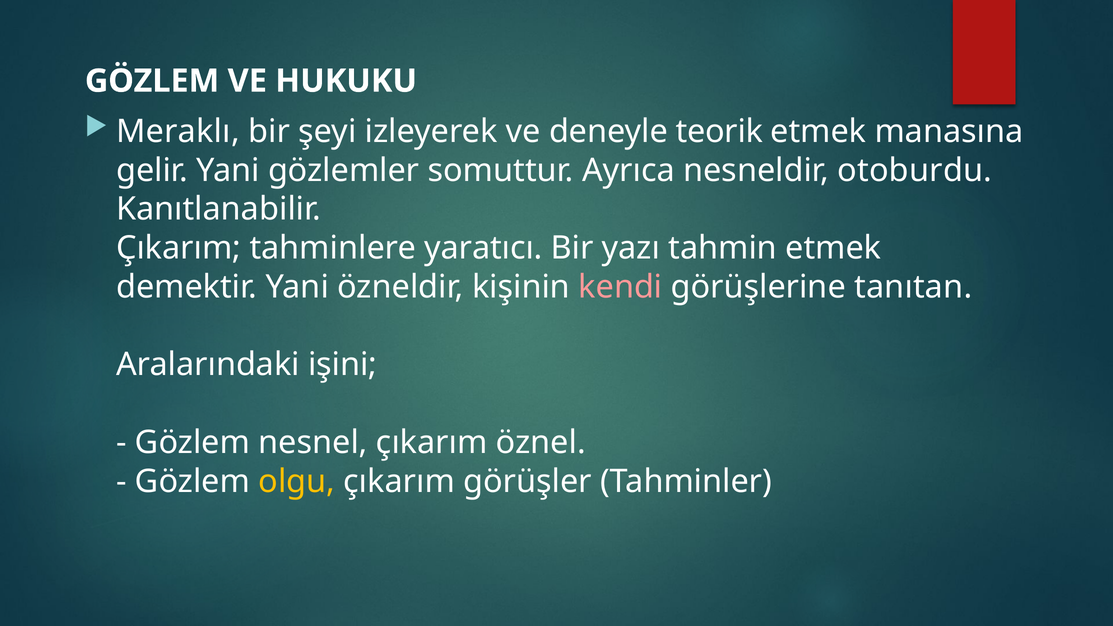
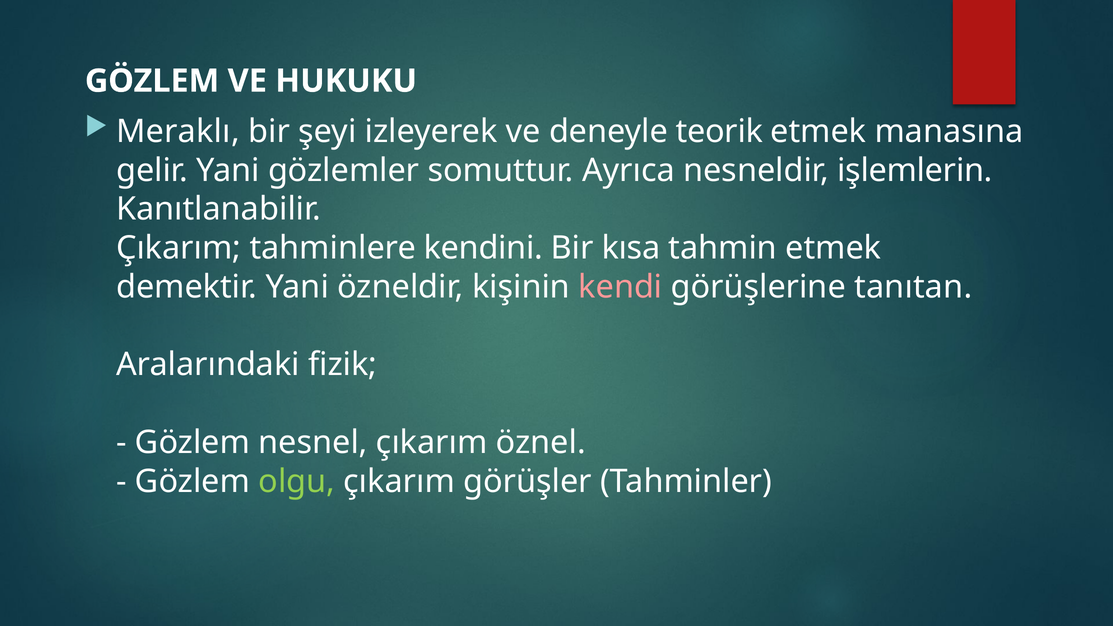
otoburdu: otoburdu -> işlemlerin (915, 170)
yaratıcı: yaratıcı -> kendini (483, 248)
yazı: yazı -> kısa (631, 248)
işini: işini -> fizik (343, 365)
olgu colour: yellow -> light green (297, 481)
